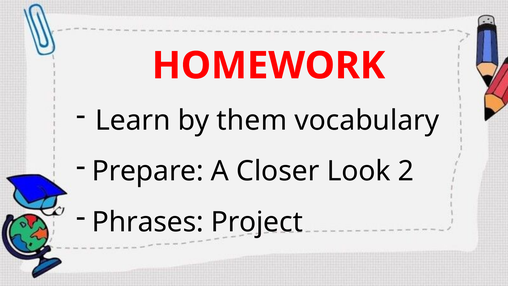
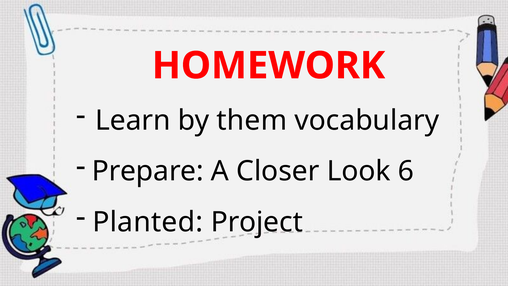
2: 2 -> 6 (406, 171)
Phrases: Phrases -> Planted (148, 222)
